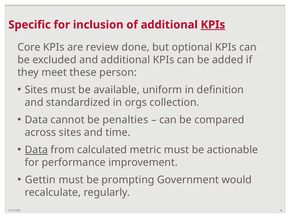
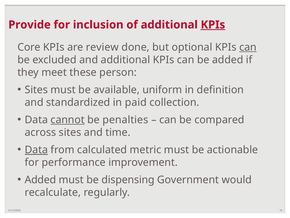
Specific: Specific -> Provide (30, 25)
can underline: none -> present (248, 47)
orgs: orgs -> paid (136, 102)
cannot underline: none -> present (68, 120)
Gettin: Gettin -> Added (40, 179)
prompting: prompting -> dispensing (128, 179)
